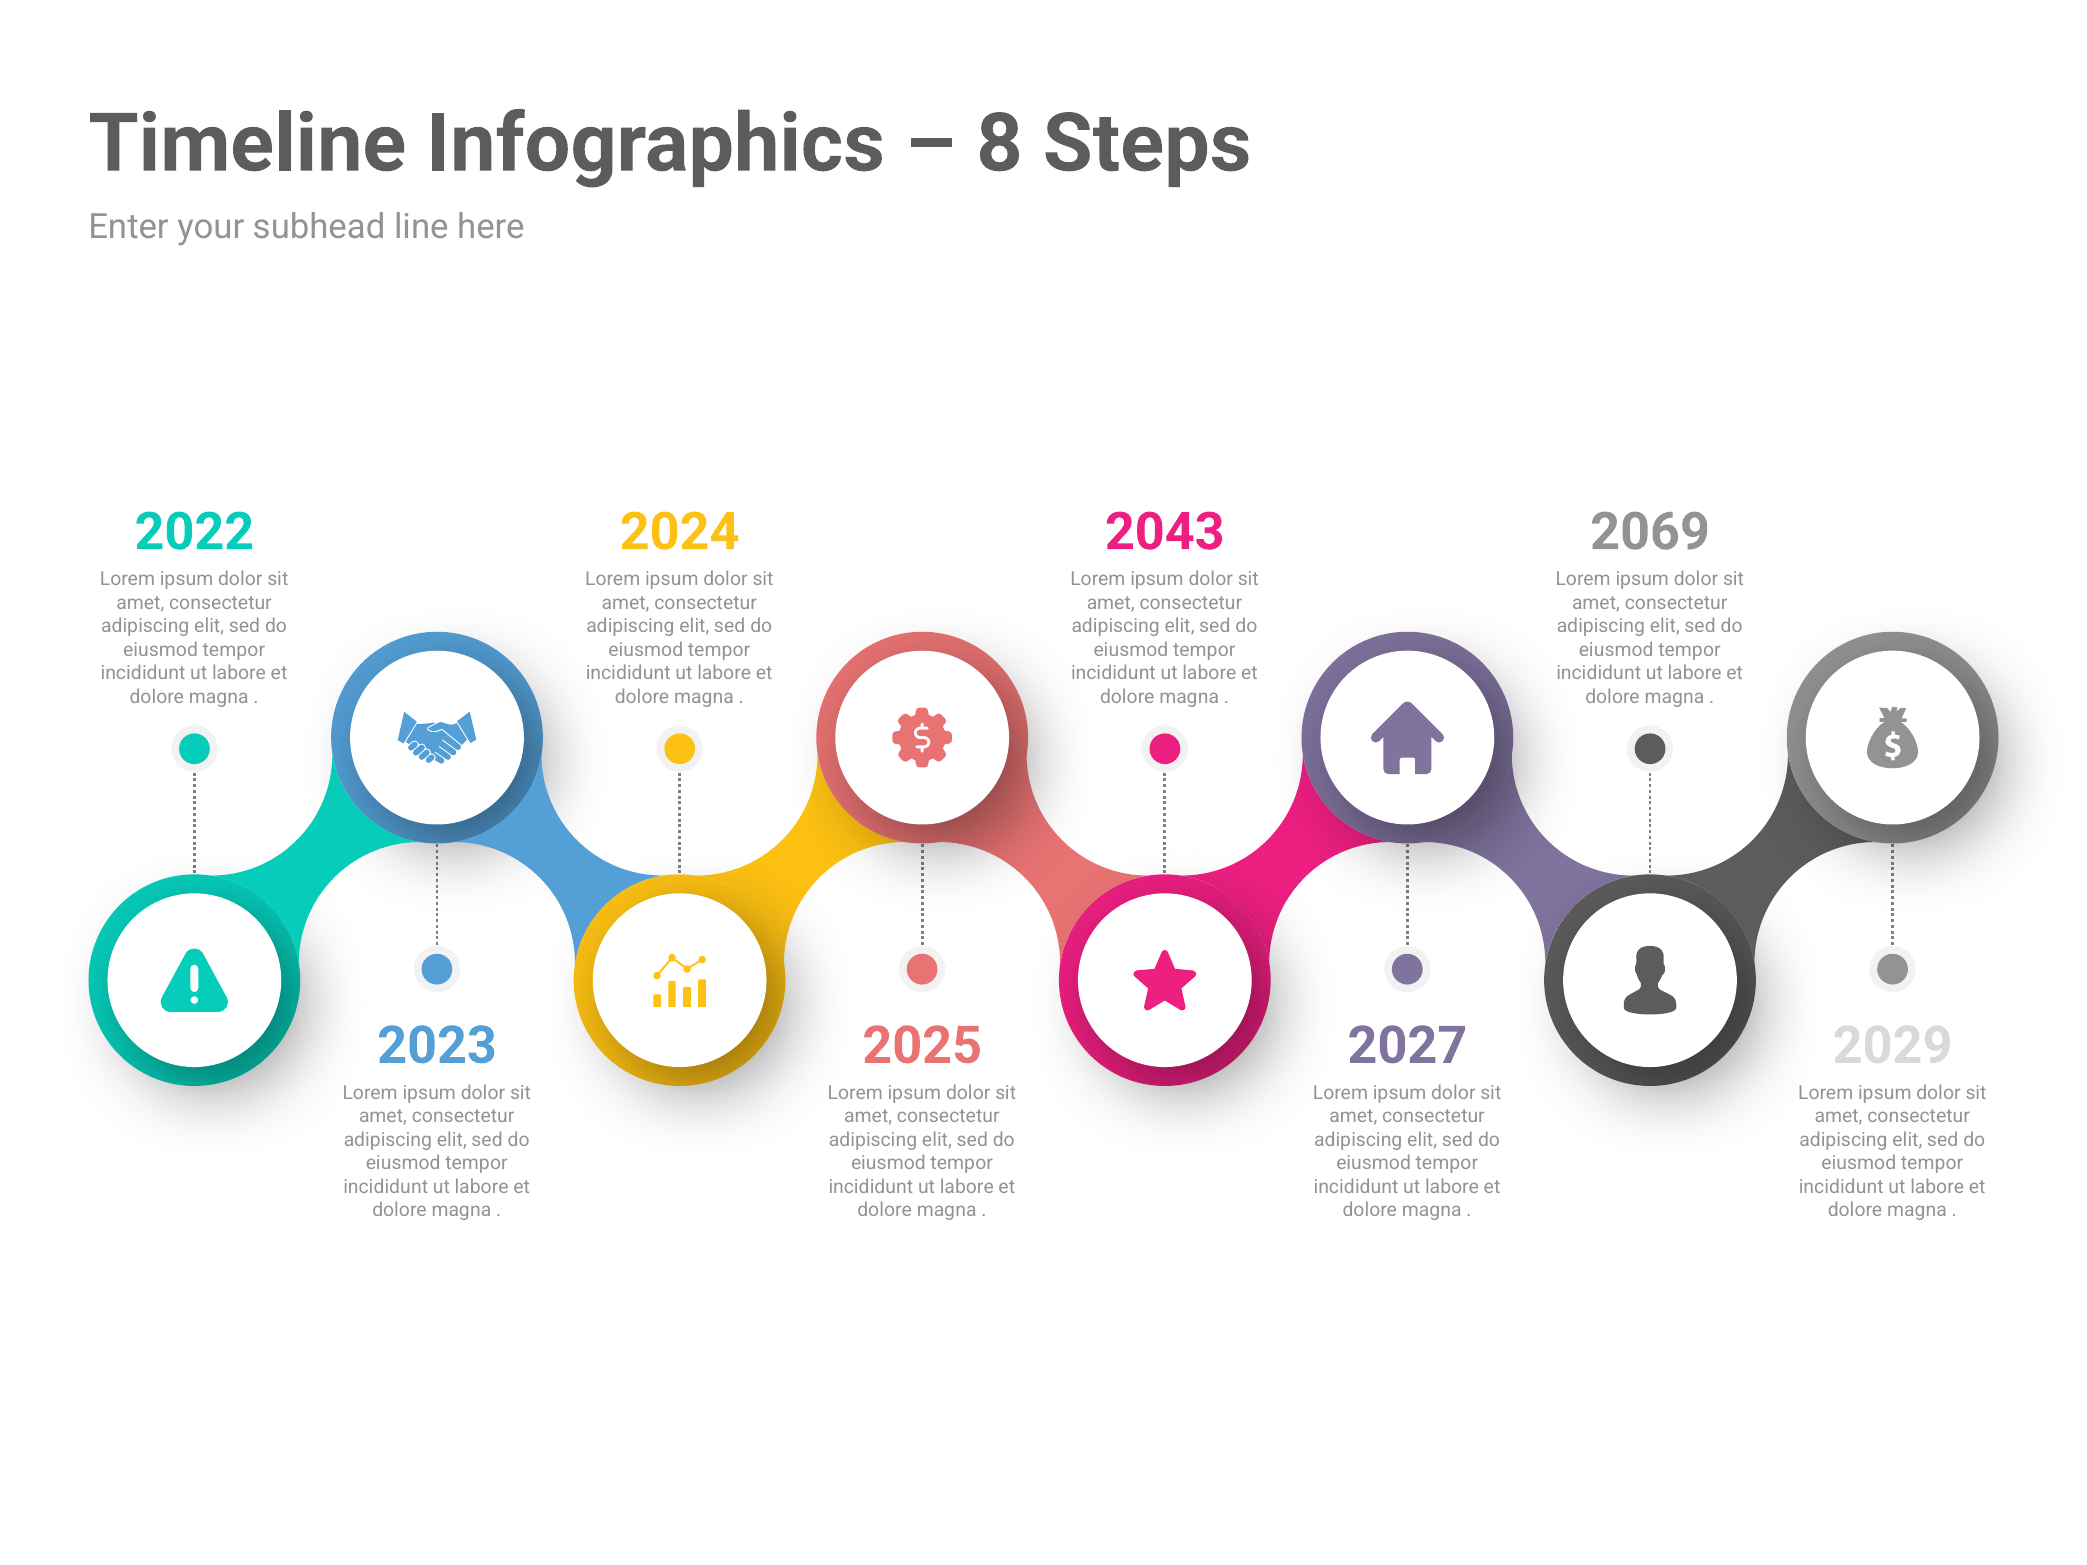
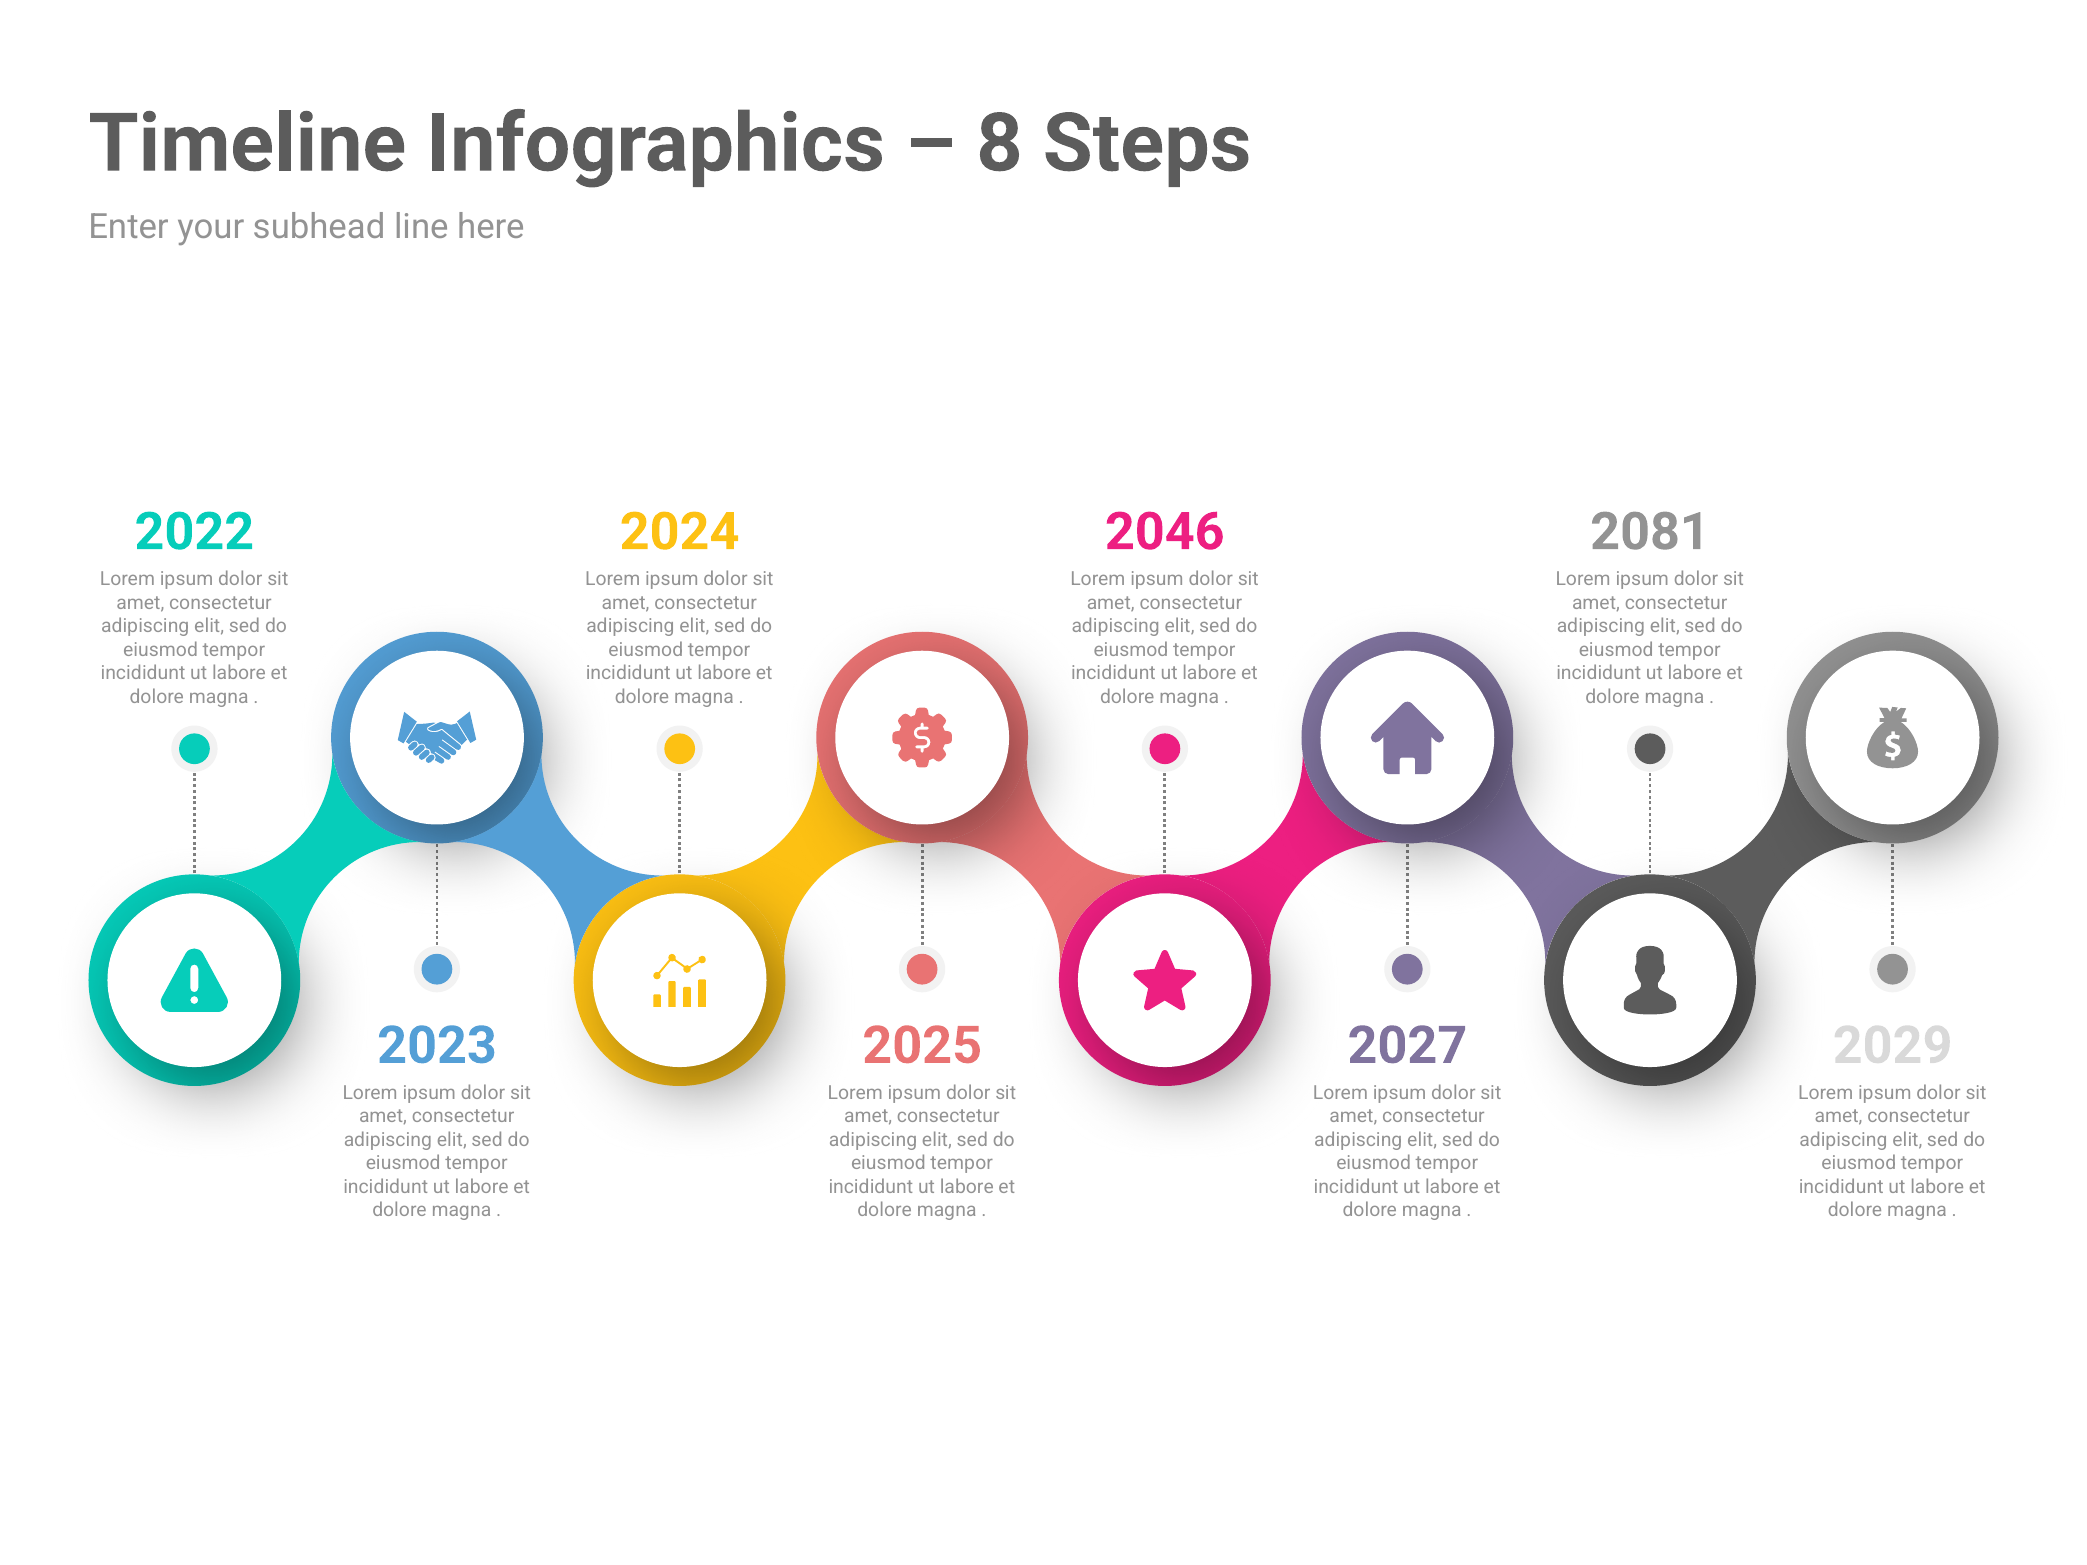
2043: 2043 -> 2046 (1165, 532)
2069: 2069 -> 2081 (1650, 532)
